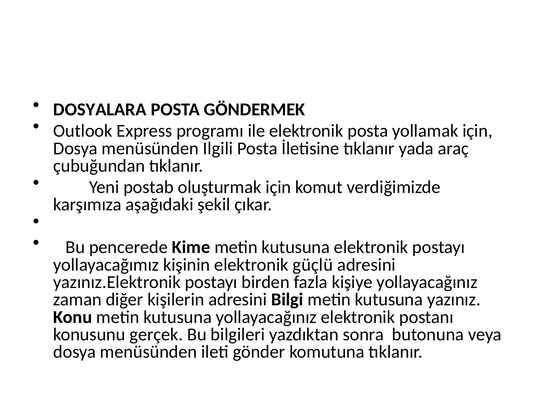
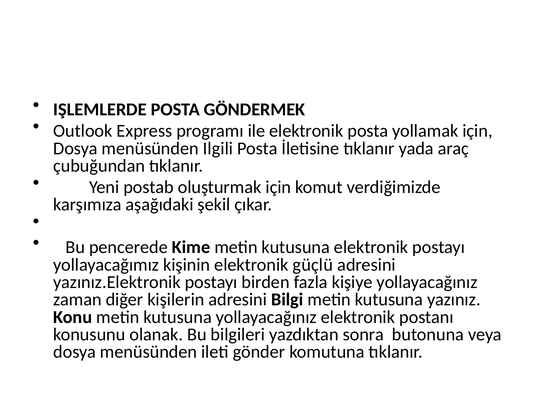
DOSYALARA: DOSYALARA -> IŞLEMLERDE (100, 110)
gerçek: gerçek -> olanak (156, 335)
